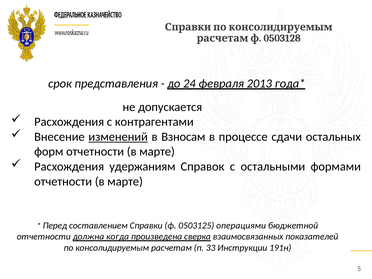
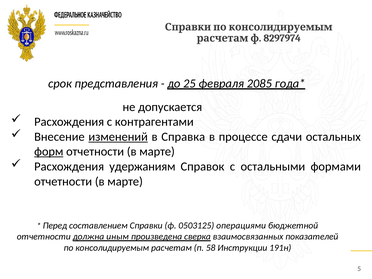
0503128: 0503128 -> 8297974 (282, 38)
24: 24 -> 25 (189, 83)
2013: 2013 -> 2085 (259, 83)
Взносам: Взносам -> Справка (183, 137)
форм underline: none -> present (49, 152)
когда: когда -> иным (118, 237)
33: 33 -> 58 (211, 248)
